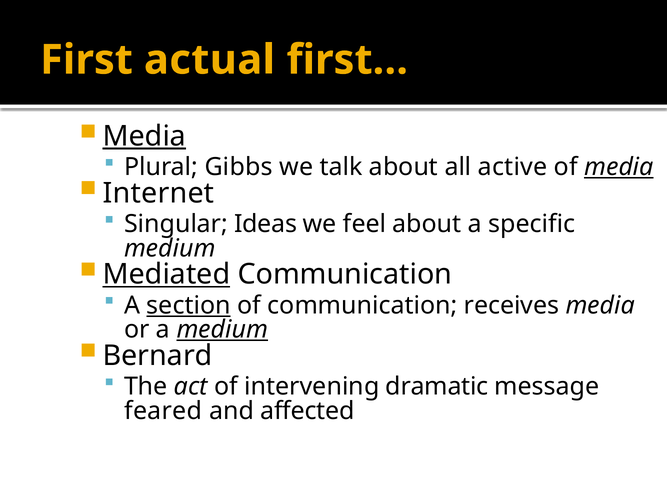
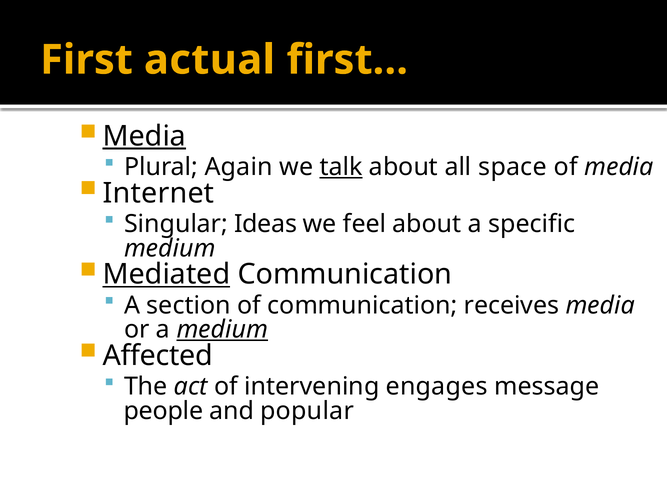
Gibbs: Gibbs -> Again (239, 167)
talk underline: none -> present (341, 167)
active: active -> space (513, 167)
media underline: present -> none (619, 167)
section underline: present -> none (189, 305)
Bernard: Bernard -> Affected (158, 356)
dramatic: dramatic -> engages (437, 387)
feared: feared -> people (163, 411)
affected: affected -> popular (307, 411)
